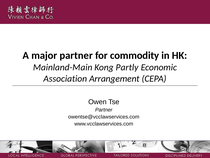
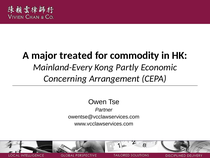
major partner: partner -> treated (76, 55)
Mainland-Main: Mainland-Main -> Mainland-Every (63, 67)
Association: Association -> Concerning (65, 78)
